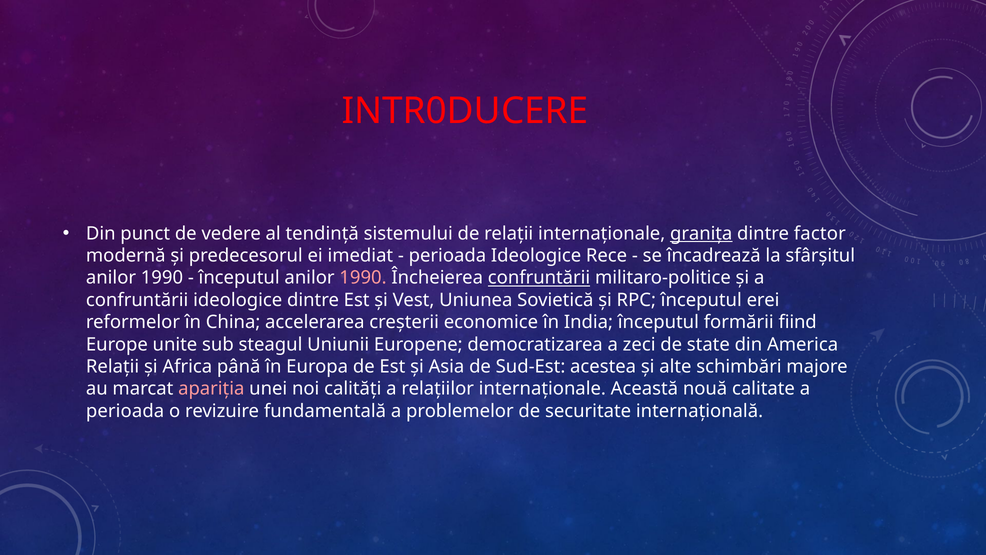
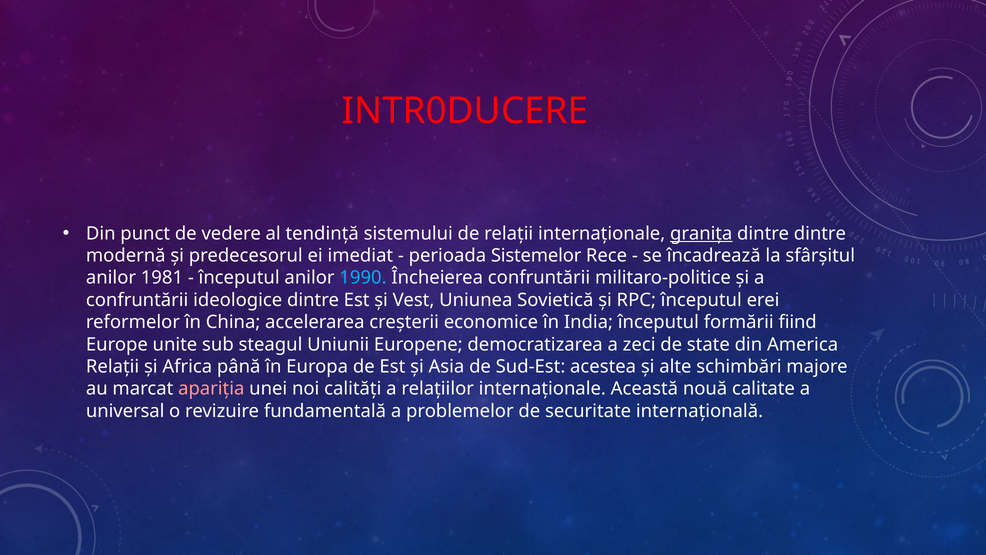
dintre factor: factor -> dintre (820, 233)
perioada Ideologice: Ideologice -> Sistemelor (536, 255)
1990: 1990 -> 1981 (162, 278)
1990 colour: pink -> light blue (363, 278)
confruntării underline: present -> none (539, 278)
perioada: perioada -> universal (125, 411)
